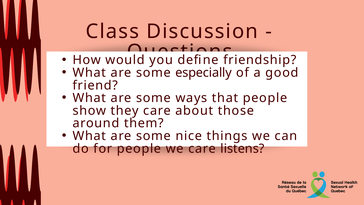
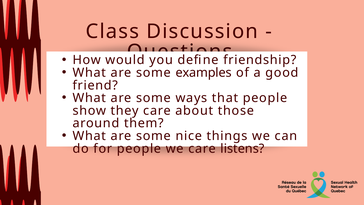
especially: especially -> examples (204, 73)
